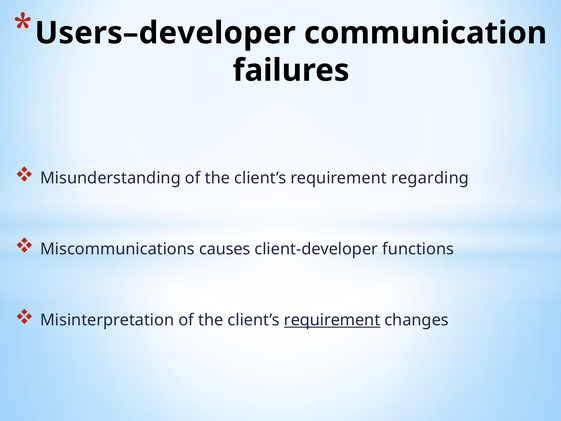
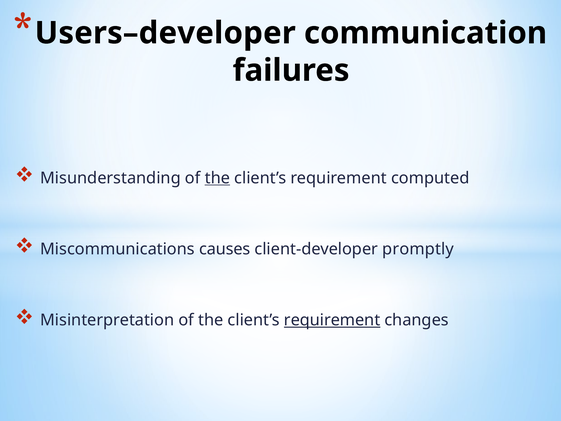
the underline: none -> present (217, 178)
regarding: regarding -> computed (430, 178)
functions: functions -> promptly (418, 249)
